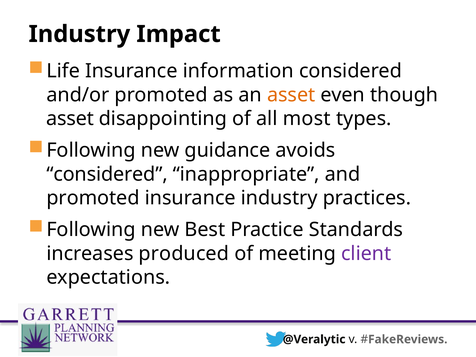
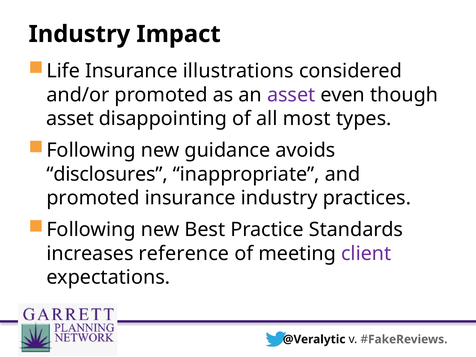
information: information -> illustrations (238, 71)
asset colour: orange -> purple (291, 95)
considered: considered -> disclosures (107, 174)
produced: produced -> reference (184, 254)
